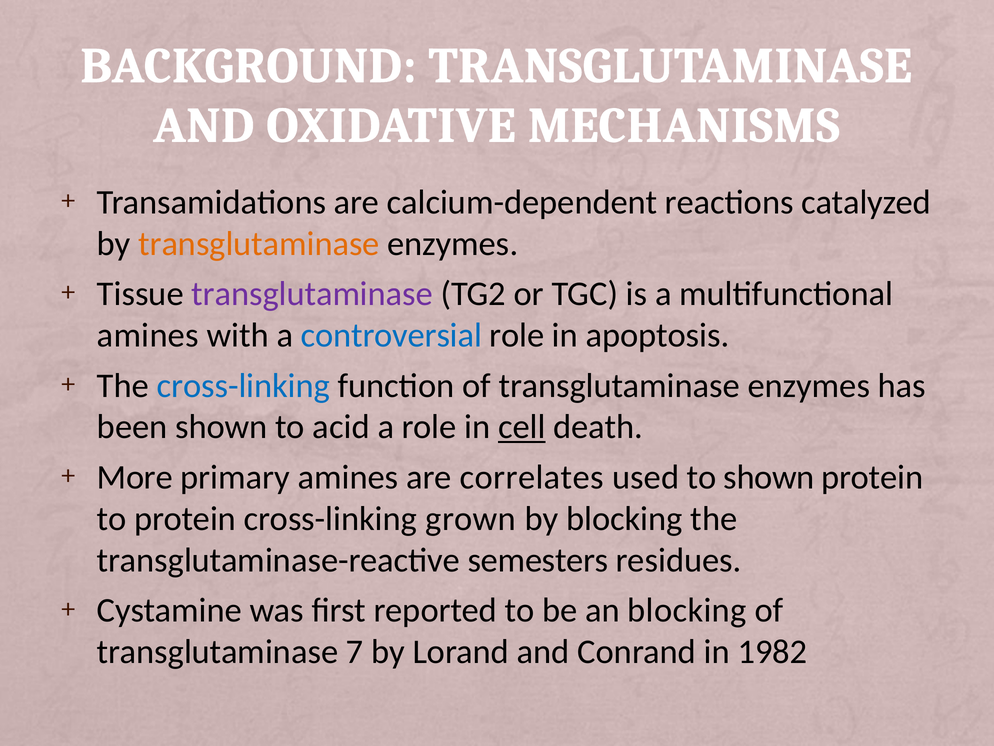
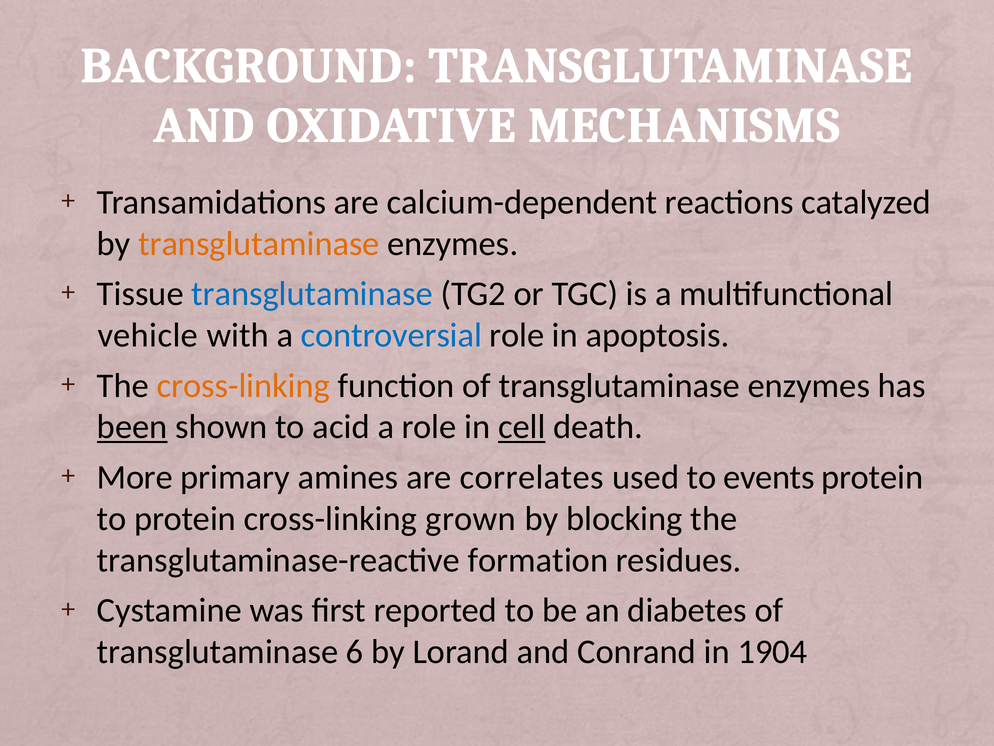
transglutaminase colour: purple -> blue (312, 294)
amines: amines -> vehicle (148, 335)
cross-linking colour: blue -> orange (243, 385)
been underline: none -> present (132, 427)
to shown: shown -> events (769, 477)
semesters: semesters -> formation (538, 560)
an blocking: blocking -> diabetes (687, 610)
7: 7 -> 6 (355, 651)
1982: 1982 -> 1904 (773, 651)
